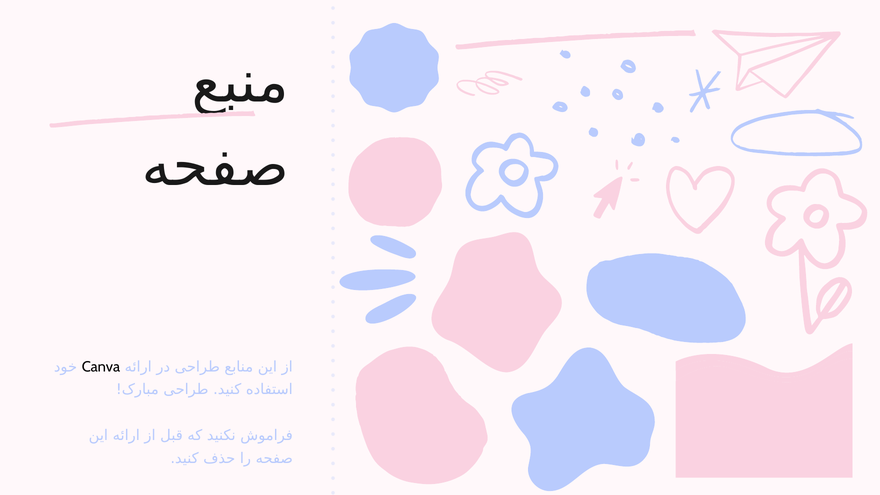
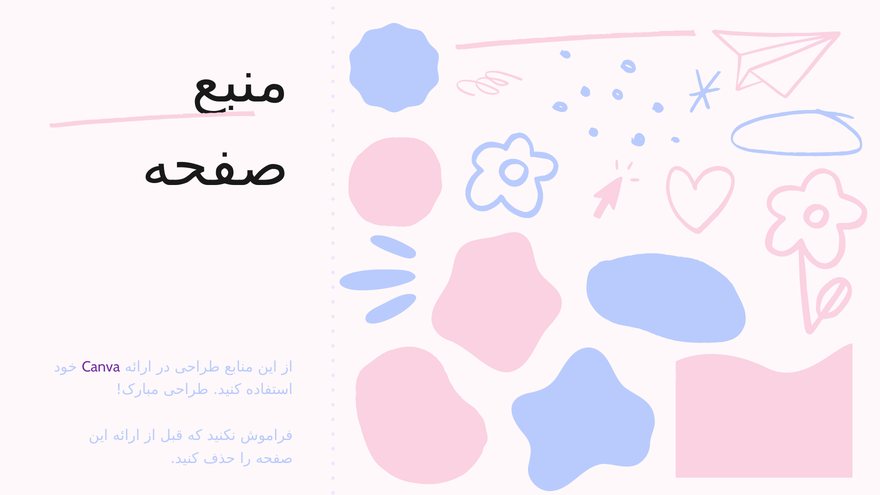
Canva colour: black -> purple (101, 367)
